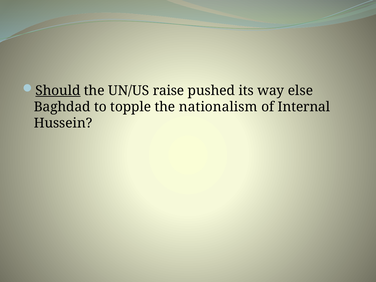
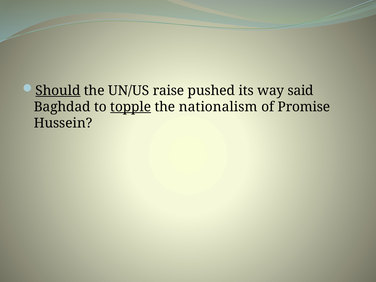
else: else -> said (301, 91)
topple underline: none -> present (131, 107)
Internal: Internal -> Promise (304, 107)
